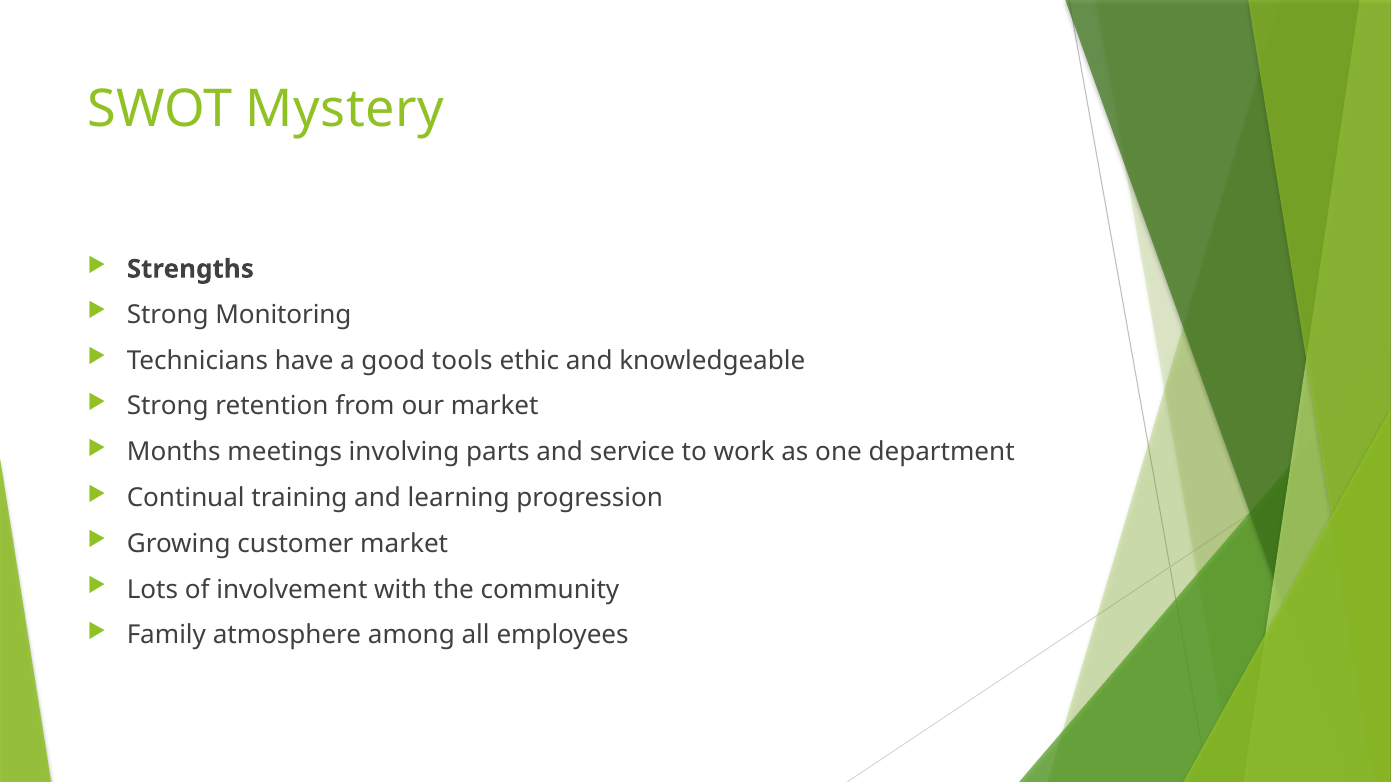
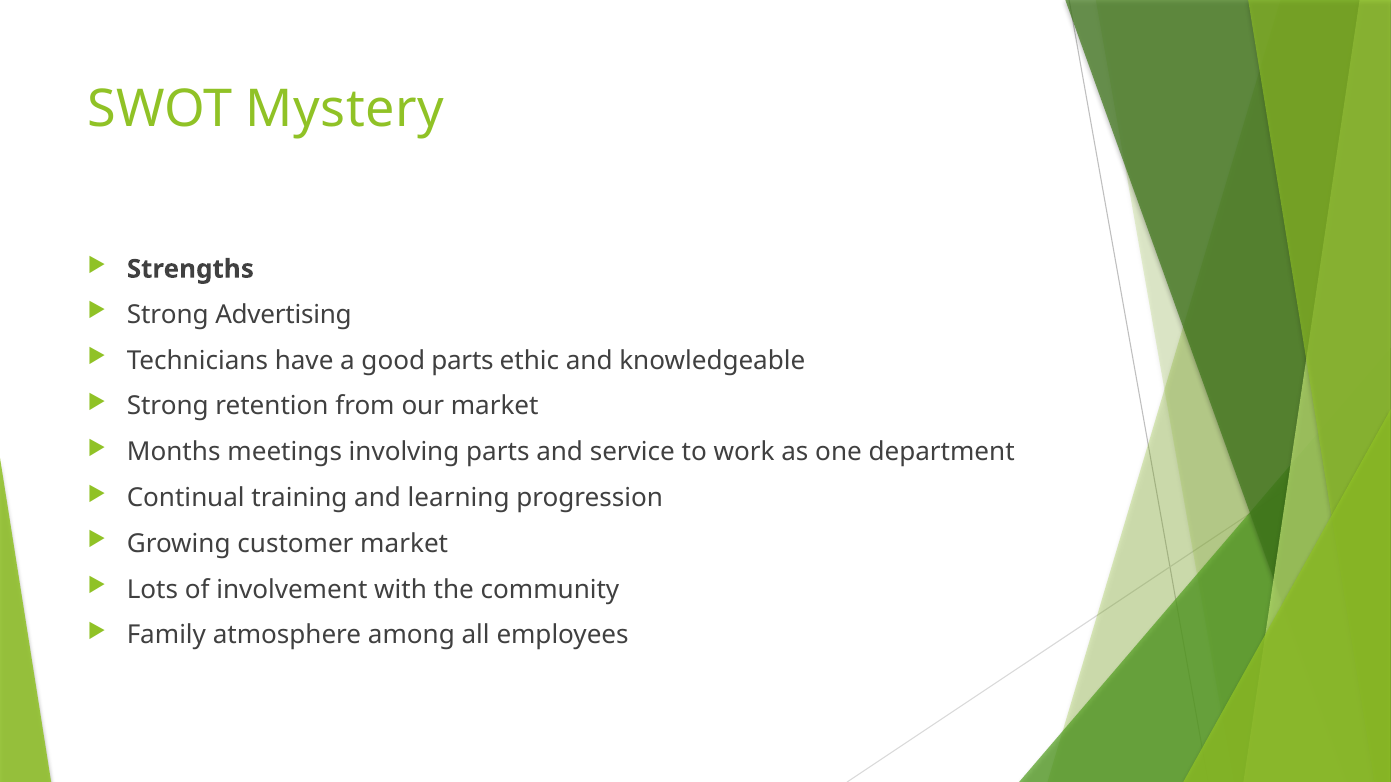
Monitoring: Monitoring -> Advertising (283, 315)
good tools: tools -> parts (462, 361)
